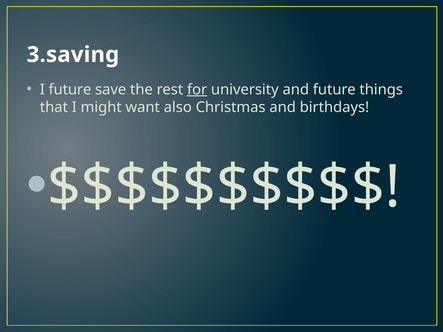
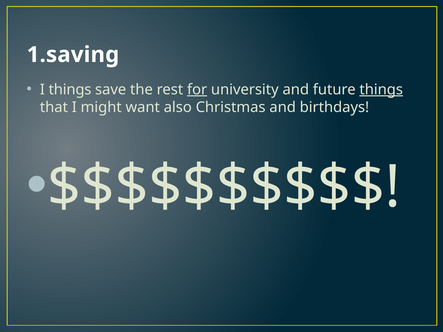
3.saving: 3.saving -> 1.saving (73, 55)
I future: future -> things (70, 90)
things underline: none -> present (381, 90)
